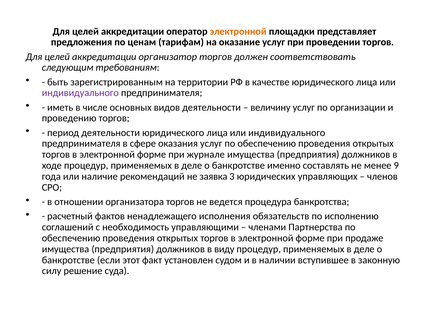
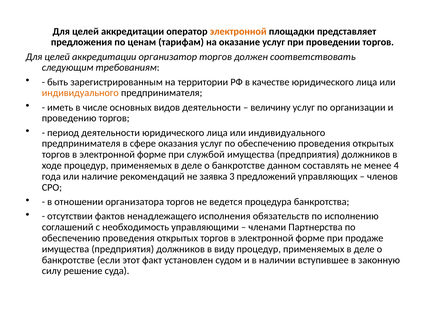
индивидуального colour: purple -> orange (80, 93)
журнале: журнале -> службой (206, 154)
именно: именно -> данном (284, 165)
9: 9 -> 4 (396, 165)
юридических: юридических -> предложений (266, 176)
расчетный: расчетный -> отсутствии (70, 216)
